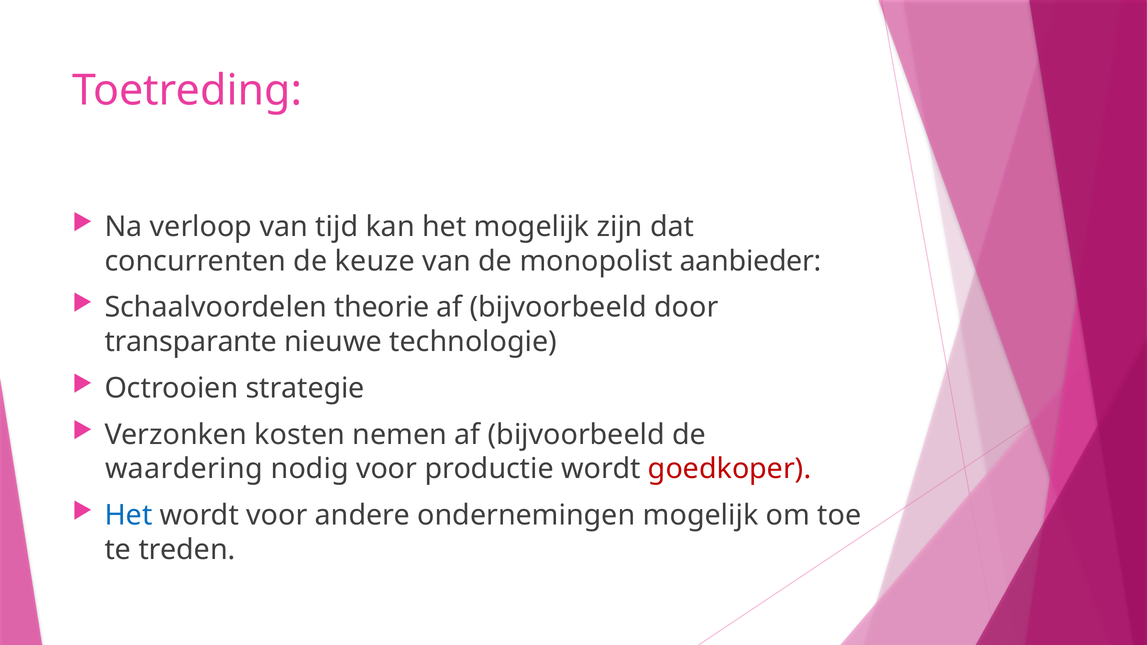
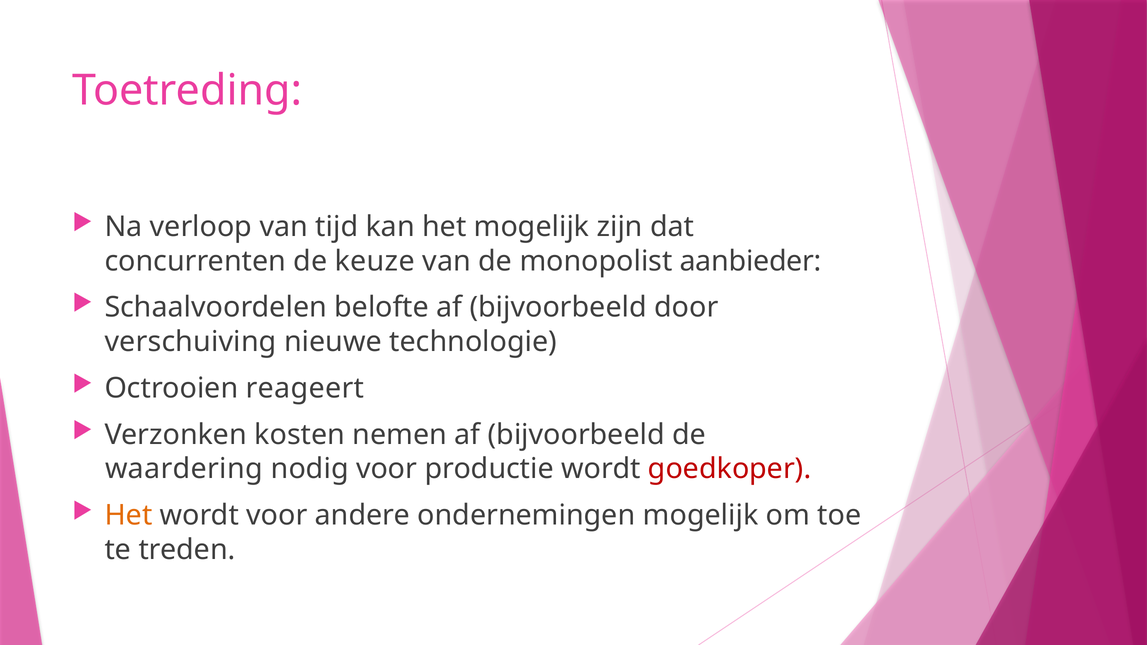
theorie: theorie -> belofte (382, 308)
transparante: transparante -> verschuiving (191, 342)
strategie: strategie -> reageert (305, 388)
Het colour: blue -> orange (128, 515)
